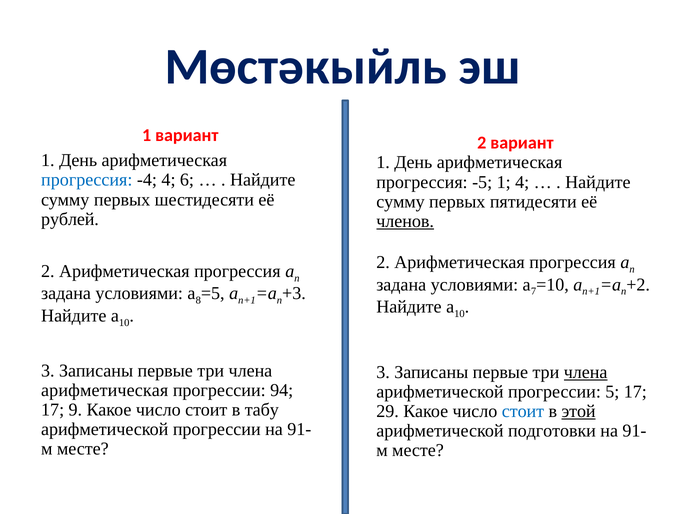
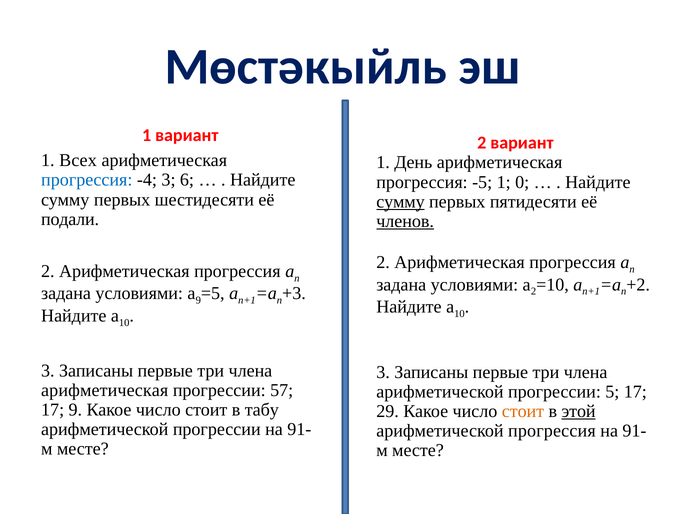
День: День -> Всех (78, 160)
-4 4: 4 -> 3 (168, 180)
1 4: 4 -> 0 (522, 182)
сумму underline: none -> present (400, 201)
рублей: рублей -> подали (70, 219)
7: 7 -> 2 (533, 291)
8: 8 -> 9 (198, 300)
члена underline: present -> none (586, 372)
94: 94 -> 57 (282, 390)
стоит colour: blue -> orange (523, 411)
арифметической подготовки: подготовки -> прогрессия (552, 431)
